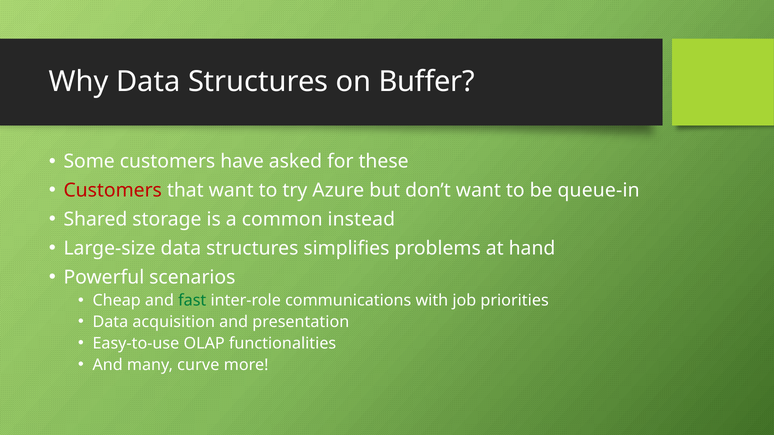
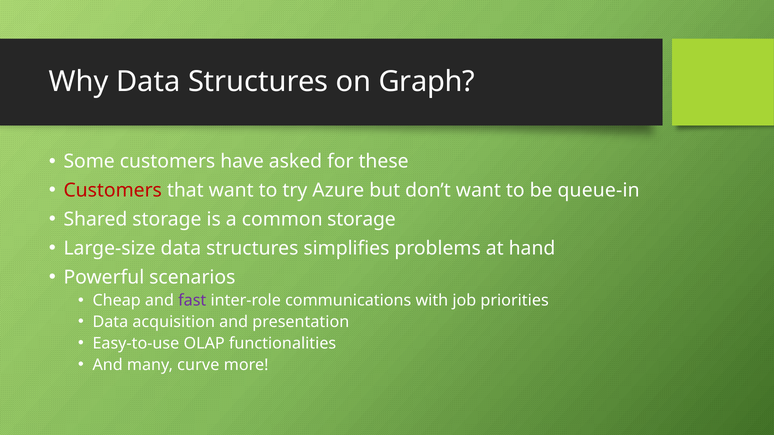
Buffer: Buffer -> Graph (427, 82)
common instead: instead -> storage (361, 220)
fast colour: green -> purple (192, 301)
